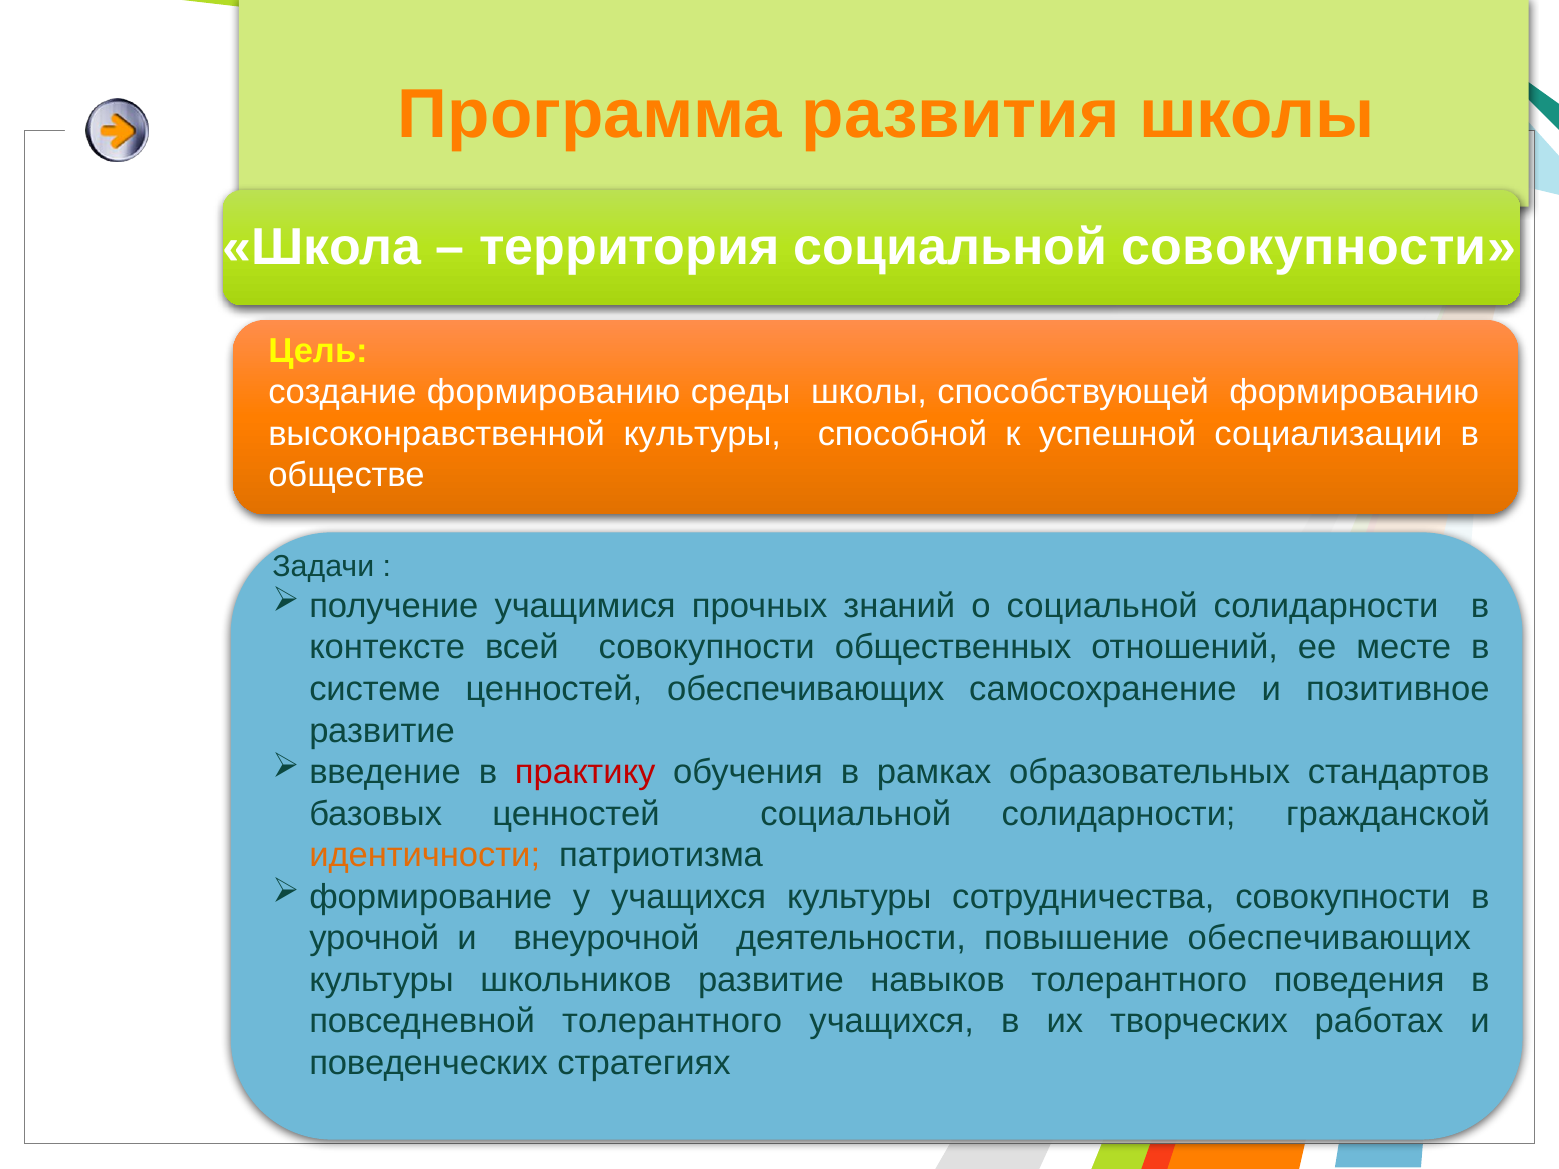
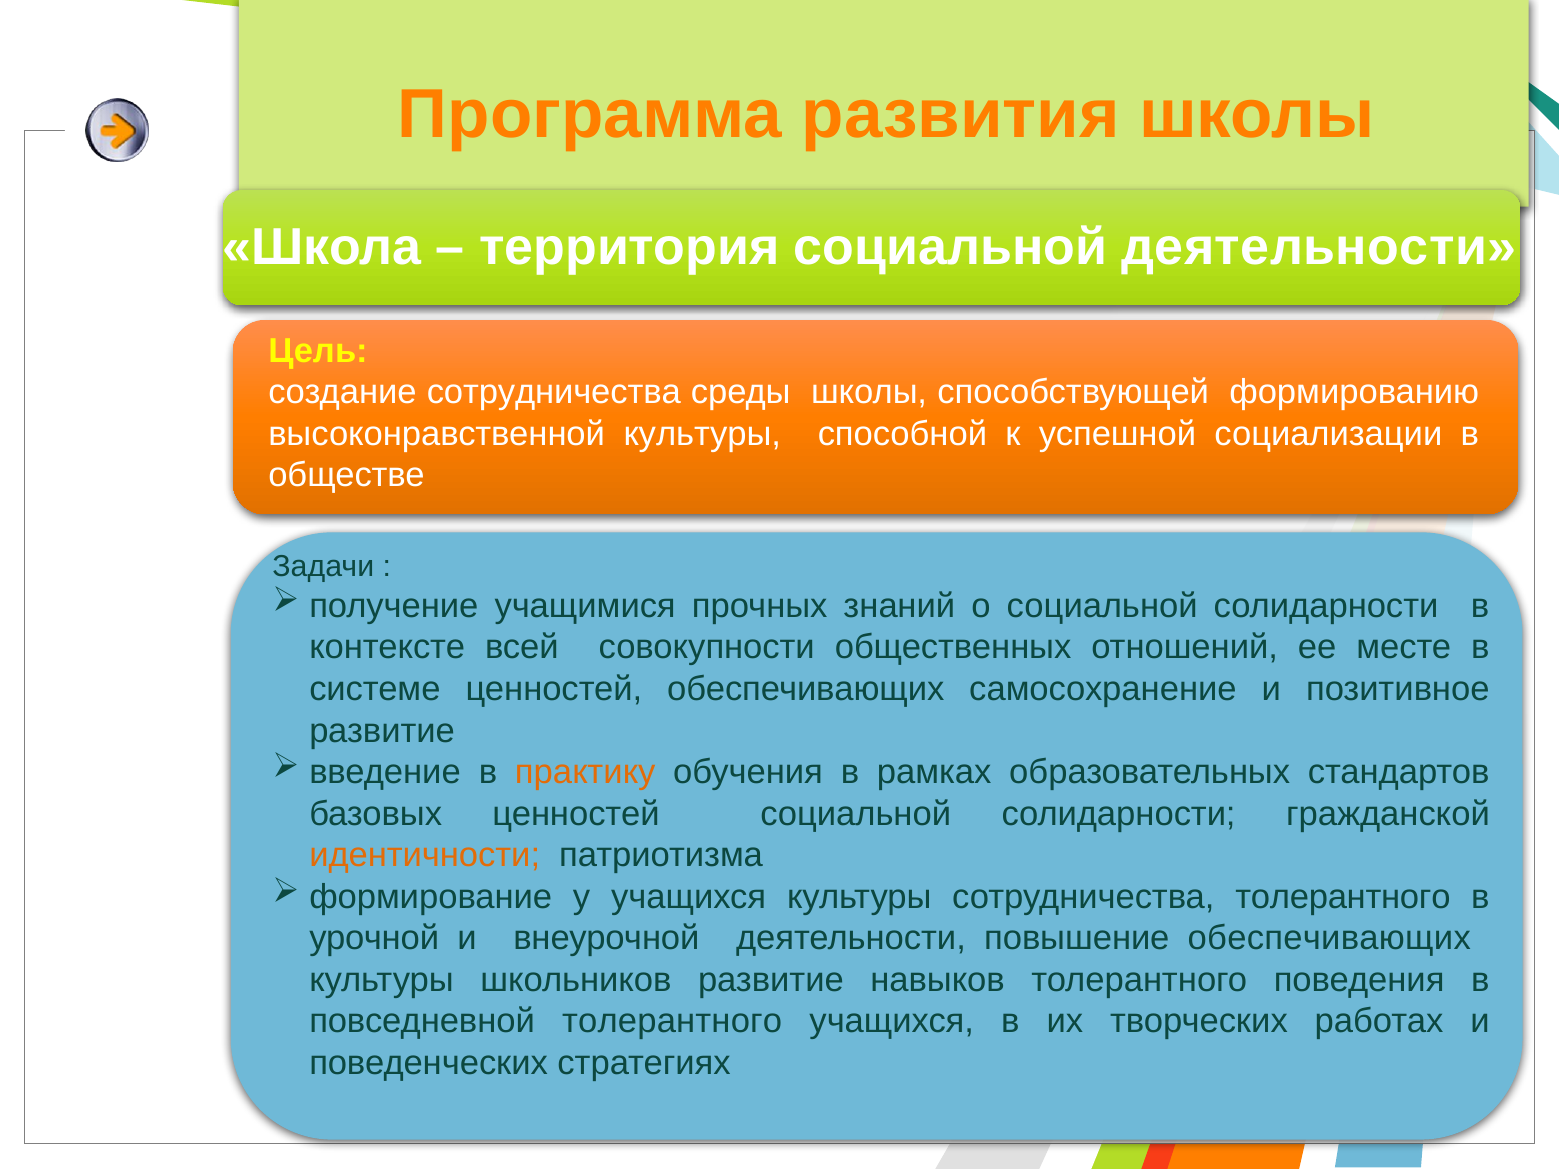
социальной совокупности: совокупности -> деятельности (1319, 248)
создание формированию: формированию -> сотрудничества (554, 392)
практику colour: red -> orange (585, 772)
сотрудничества совокупности: совокупности -> толерантного (1343, 897)
